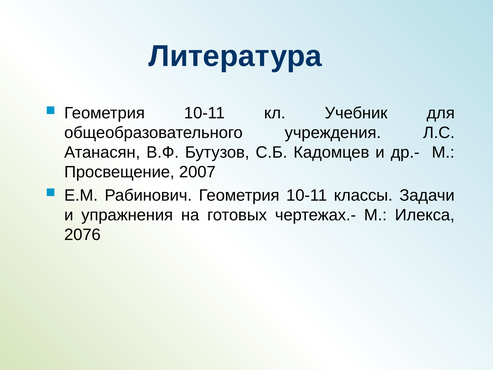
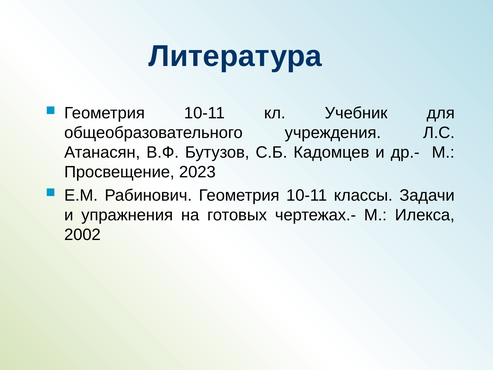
2007: 2007 -> 2023 (197, 172)
2076: 2076 -> 2002 (82, 235)
